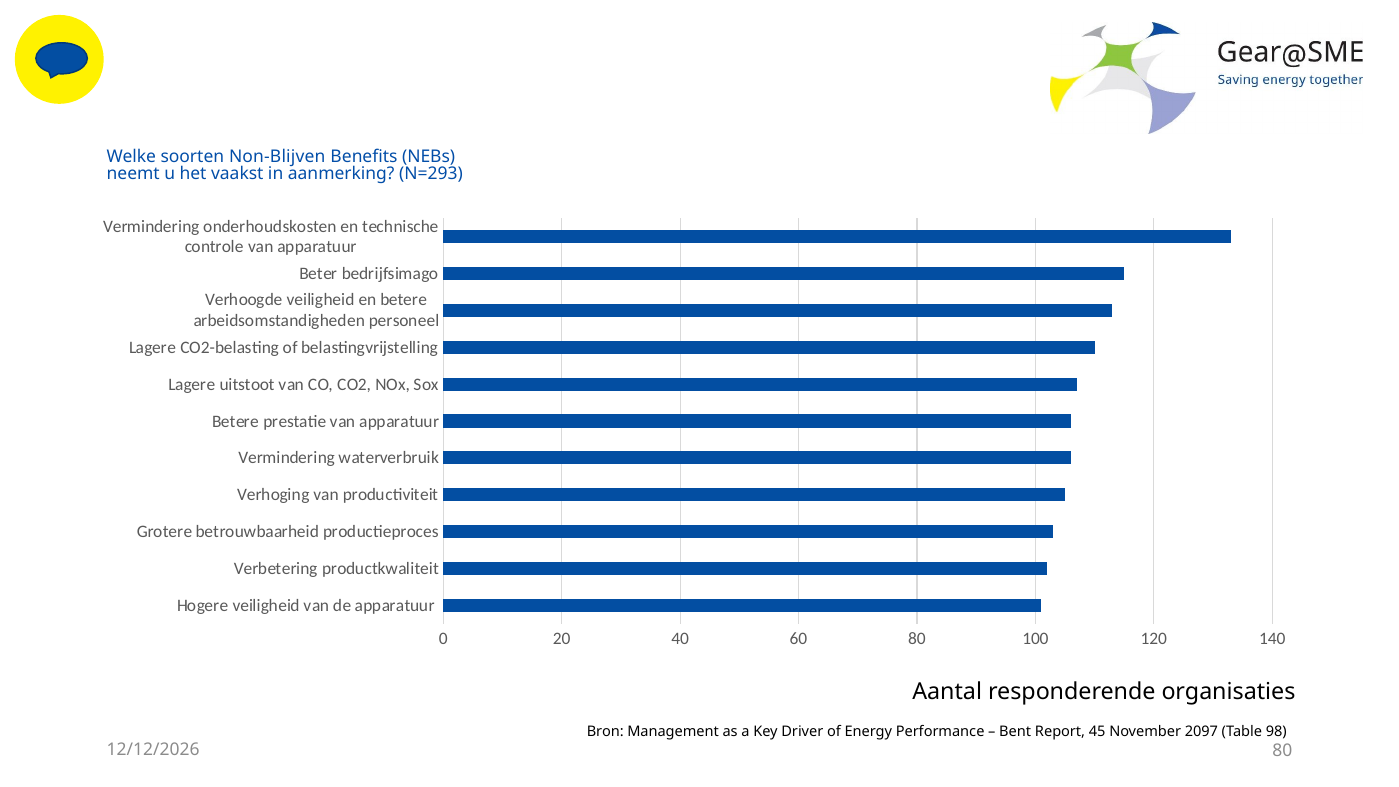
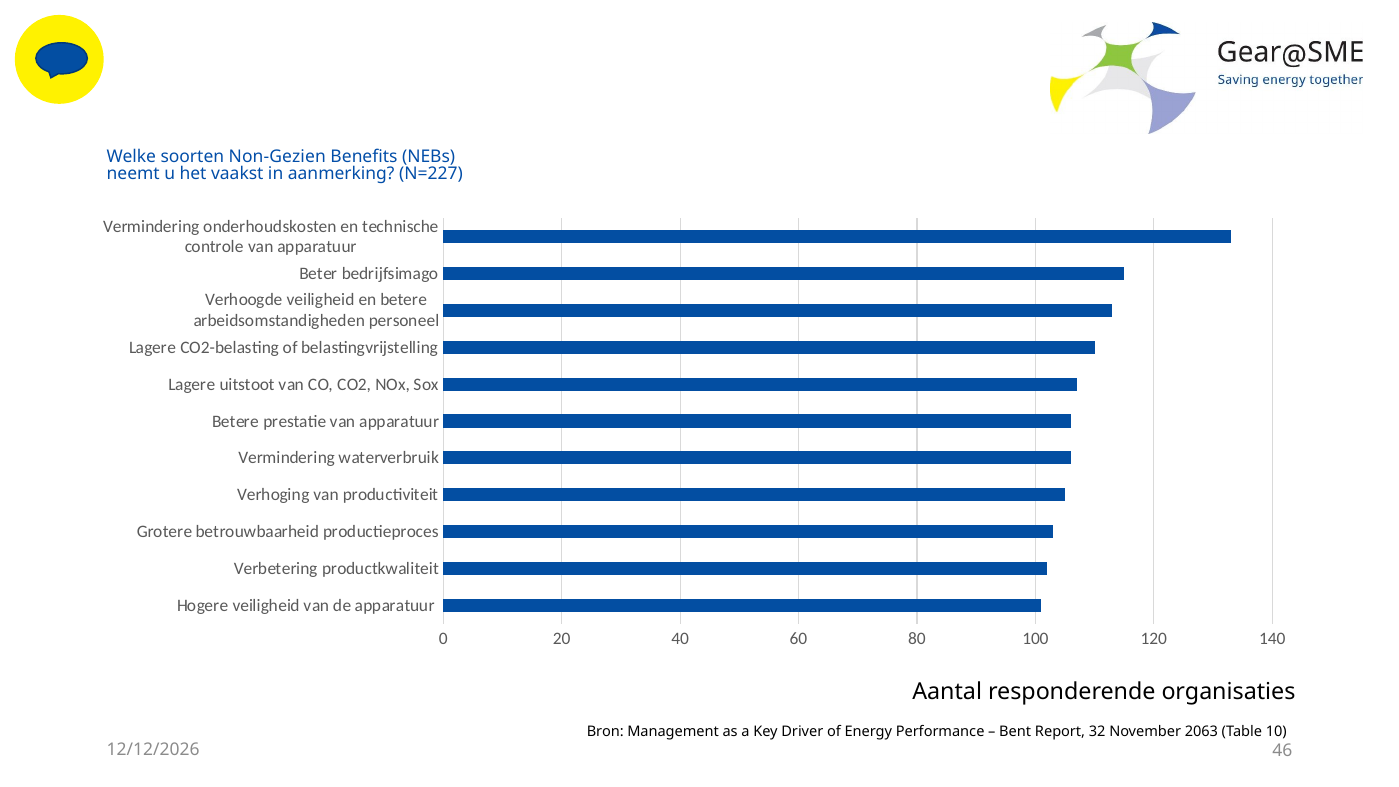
Non-Blijven: Non-Blijven -> Non-Gezien (277, 157)
N=293: N=293 -> N=227 (431, 174)
45: 45 -> 32 (1097, 732)
2097: 2097 -> 2063 (1201, 732)
98: 98 -> 10 (1276, 732)
80: 80 -> 46 (1282, 751)
